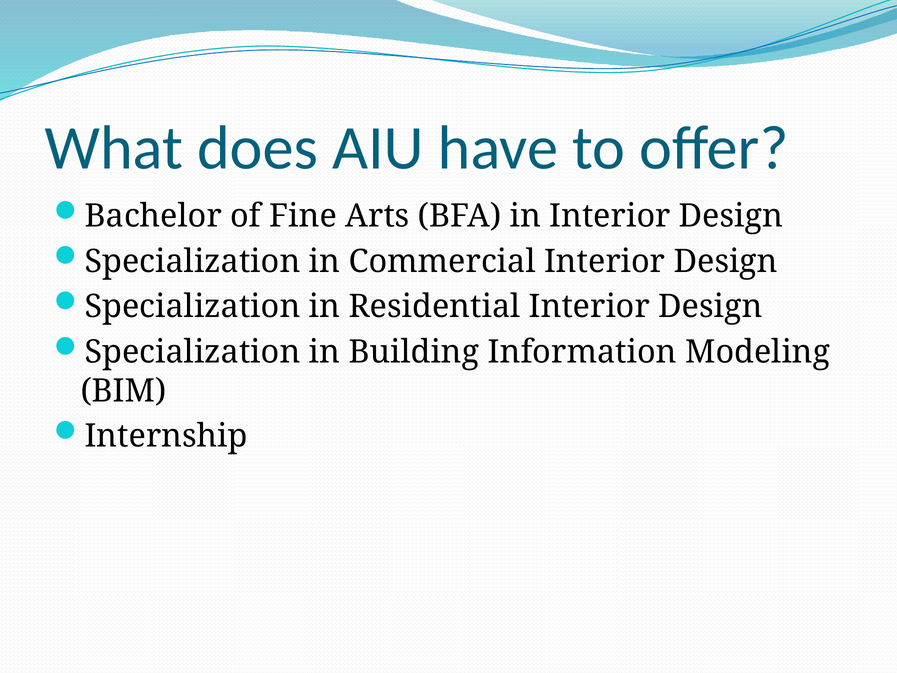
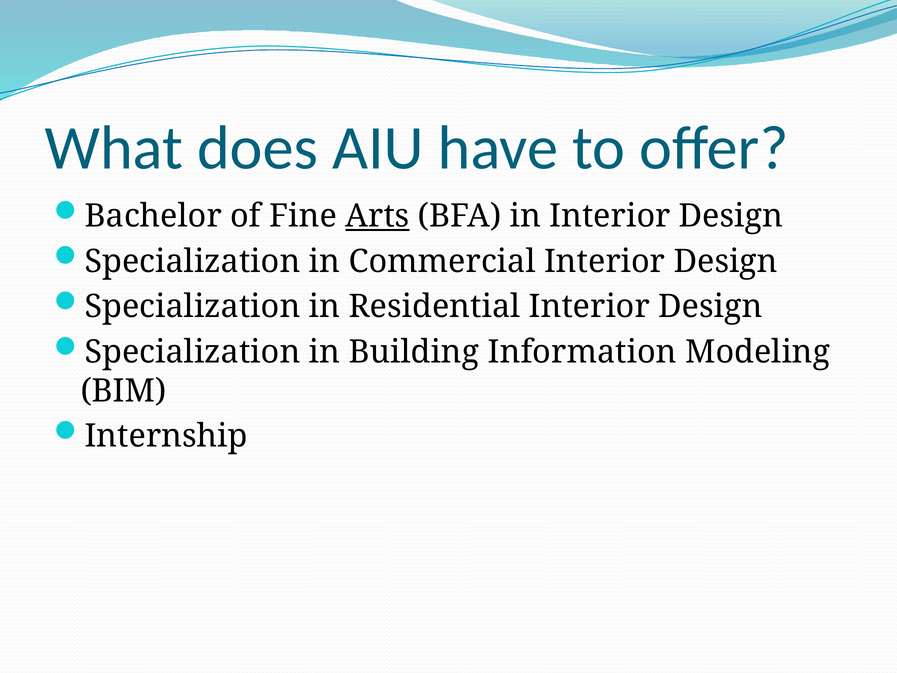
Arts underline: none -> present (377, 216)
